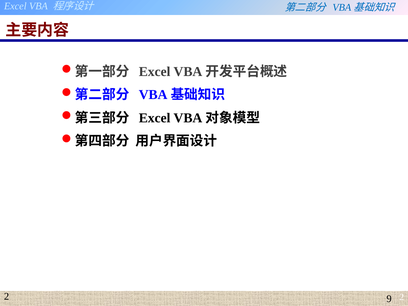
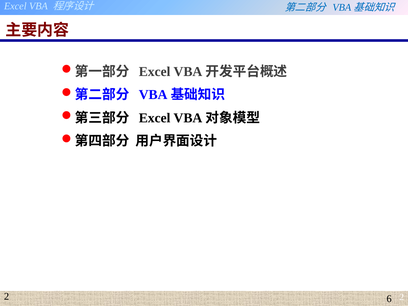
9: 9 -> 6 (389, 299)
